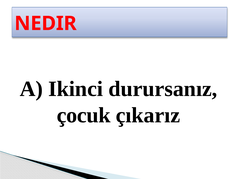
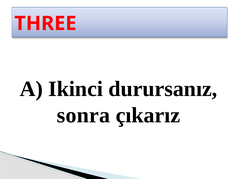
NEDIR: NEDIR -> THREE (45, 24)
çocuk: çocuk -> sonra (83, 115)
